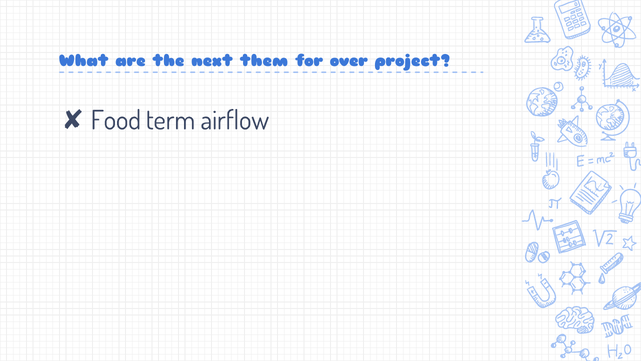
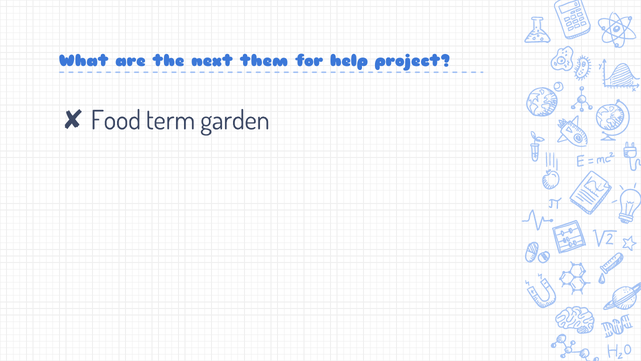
over: over -> help (349, 61)
airflow: airflow -> garden (235, 120)
